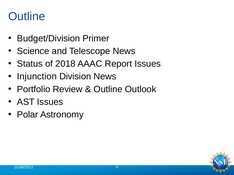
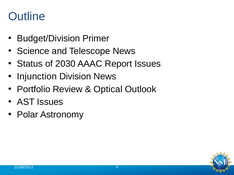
2018: 2018 -> 2030 (65, 64)
Outline: Outline -> Optical (108, 89)
